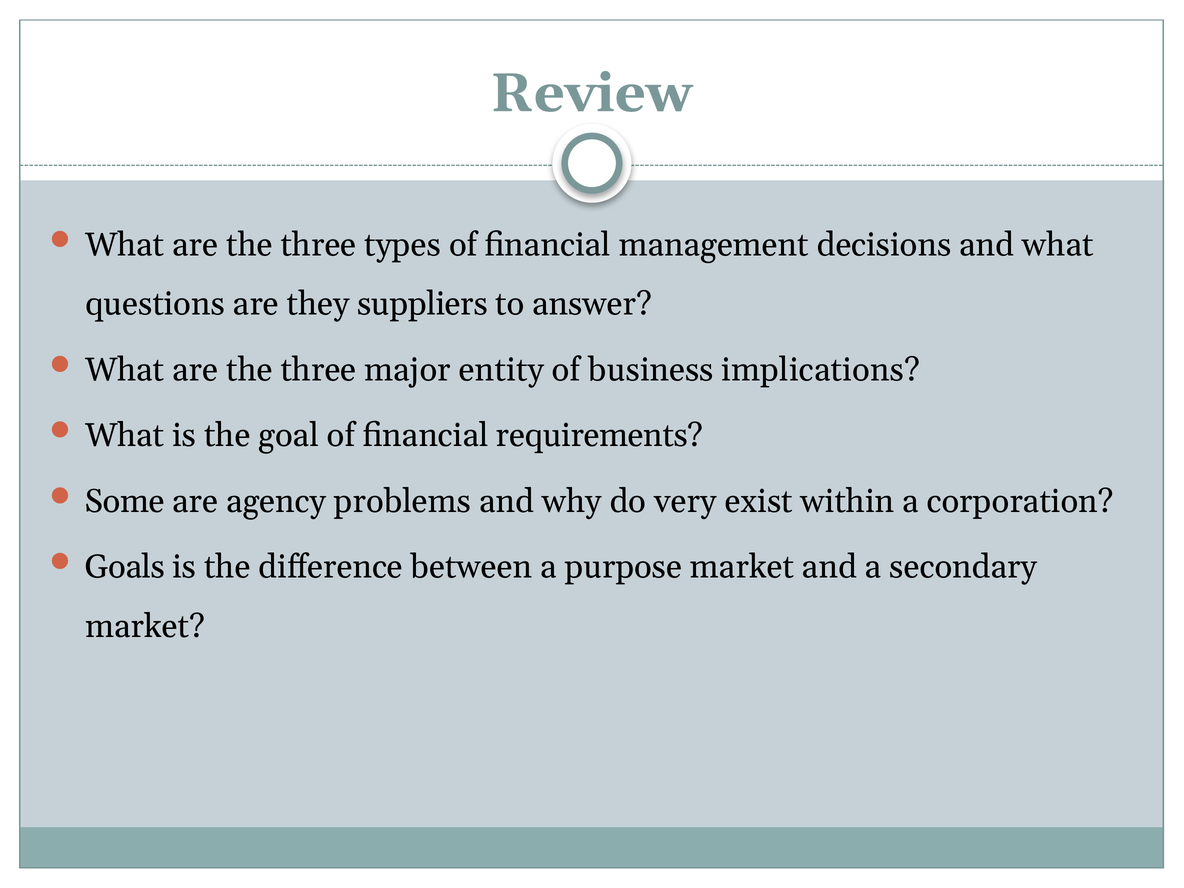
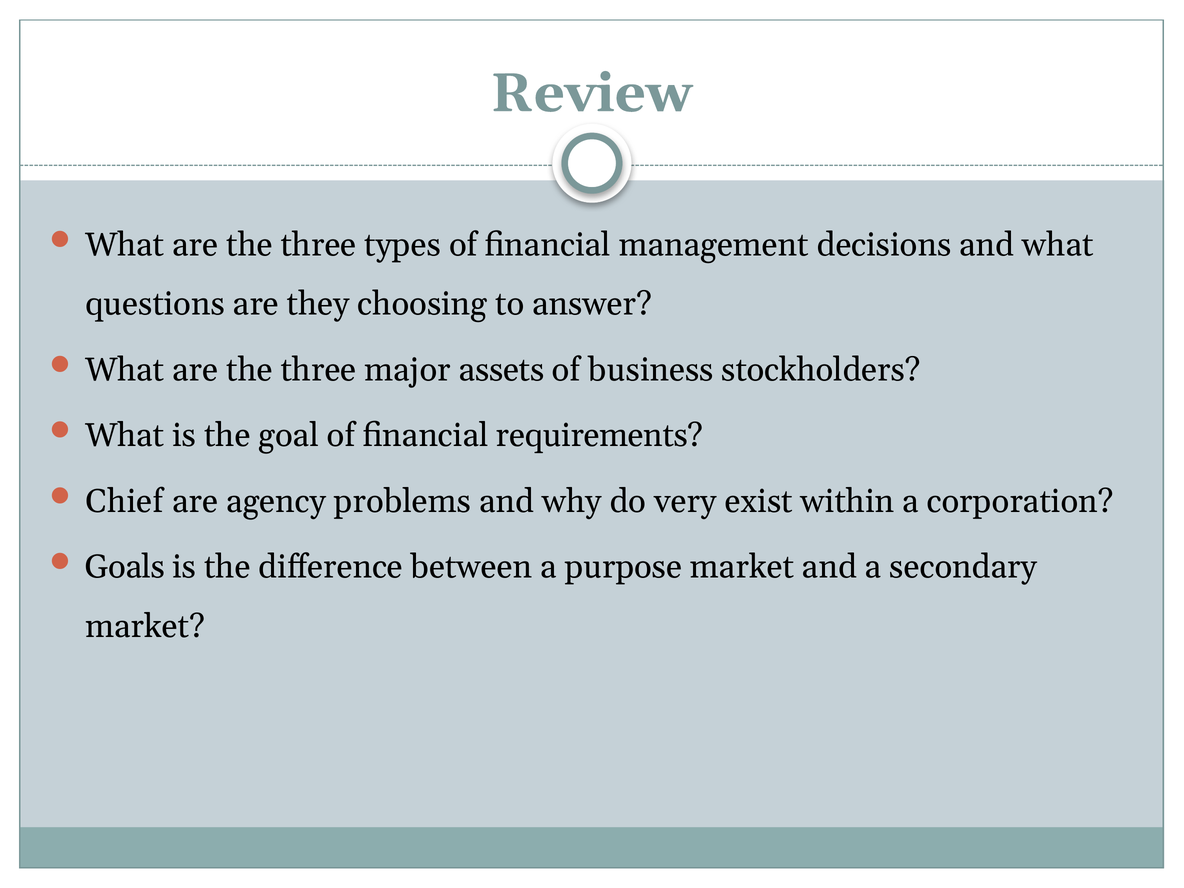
suppliers: suppliers -> choosing (422, 304)
entity: entity -> assets (502, 370)
implications: implications -> stockholders (821, 370)
Some: Some -> Chief (125, 501)
